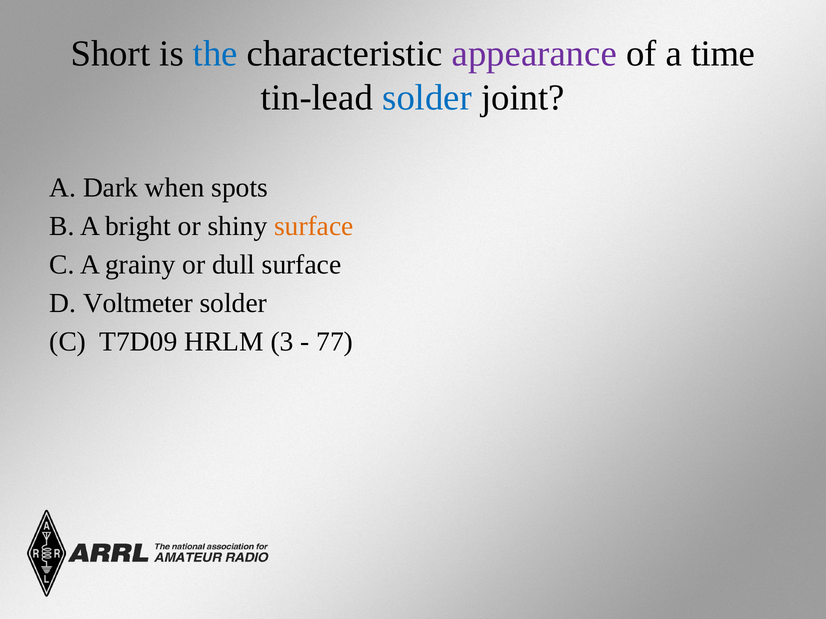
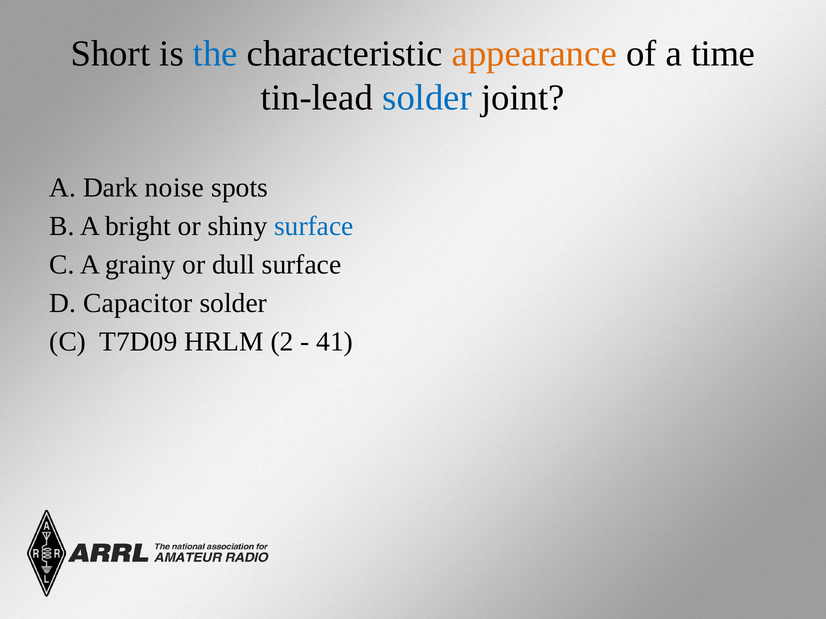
appearance colour: purple -> orange (534, 53)
when: when -> noise (175, 188)
surface colour: orange -> blue (314, 226)
Voltmeter: Voltmeter -> Capacitor (138, 303)
3: 3 -> 2 (282, 342)
77: 77 -> 41 (335, 342)
